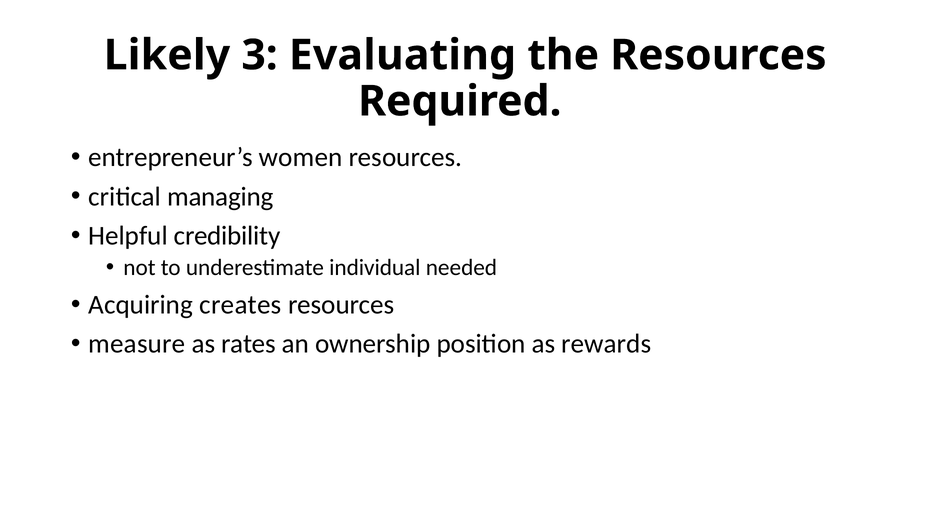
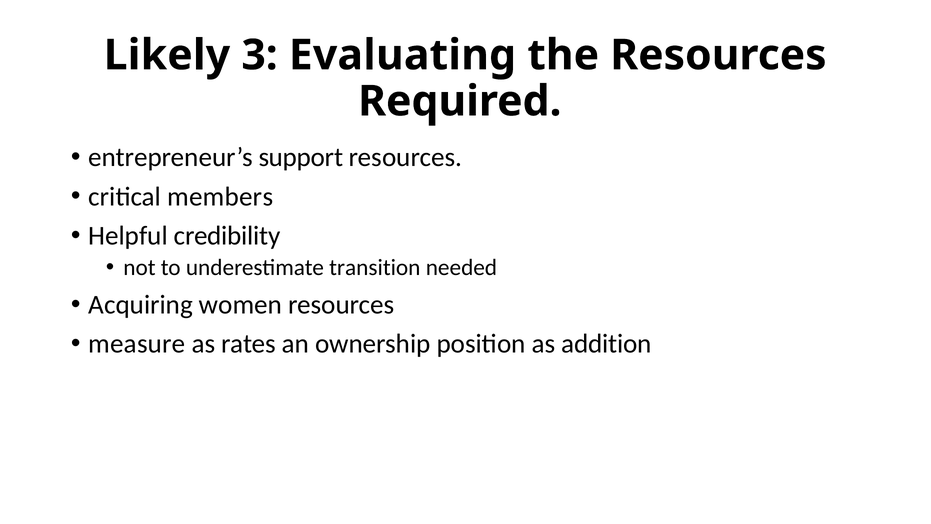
women: women -> support (301, 157)
managing: managing -> members (220, 196)
individual: individual -> transition (375, 268)
creates: creates -> women (241, 304)
rewards: rewards -> addition (606, 344)
